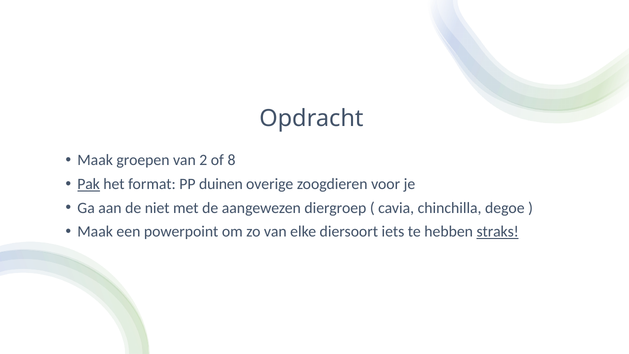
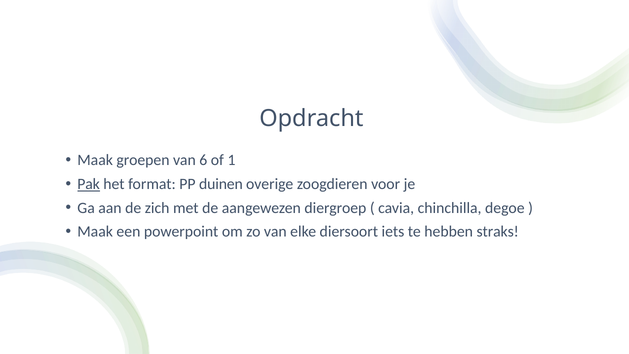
2: 2 -> 6 (203, 160)
8: 8 -> 1 (231, 160)
niet: niet -> zich (157, 208)
straks underline: present -> none (498, 232)
